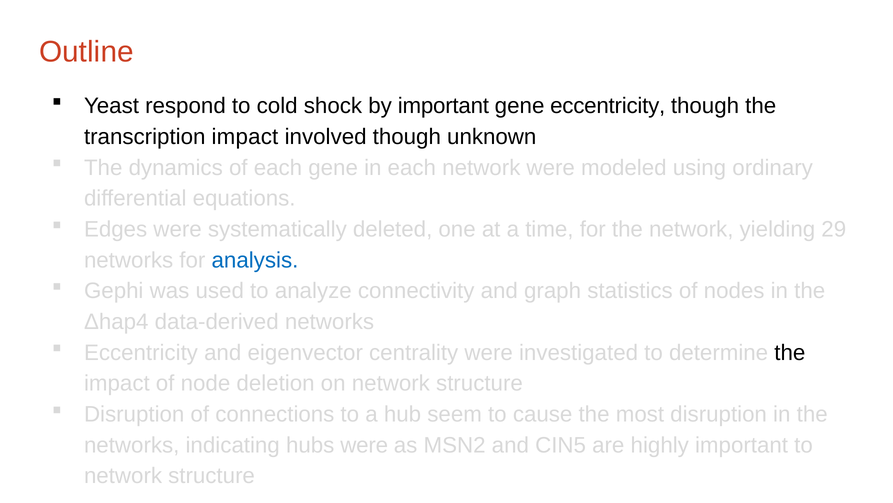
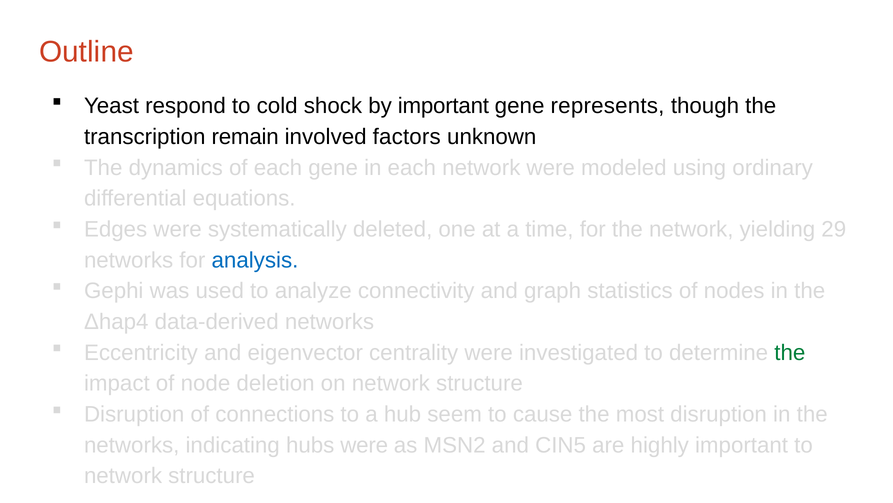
gene eccentricity: eccentricity -> represents (607, 106)
transcription impact: impact -> remain (245, 137)
involved though: though -> factors (407, 137)
the colour: black -> green (790, 352)
